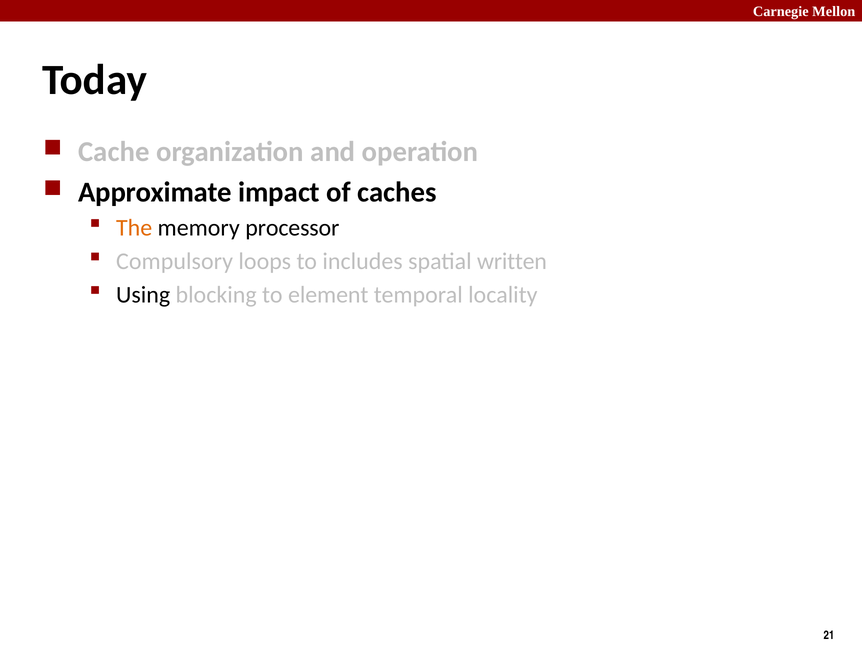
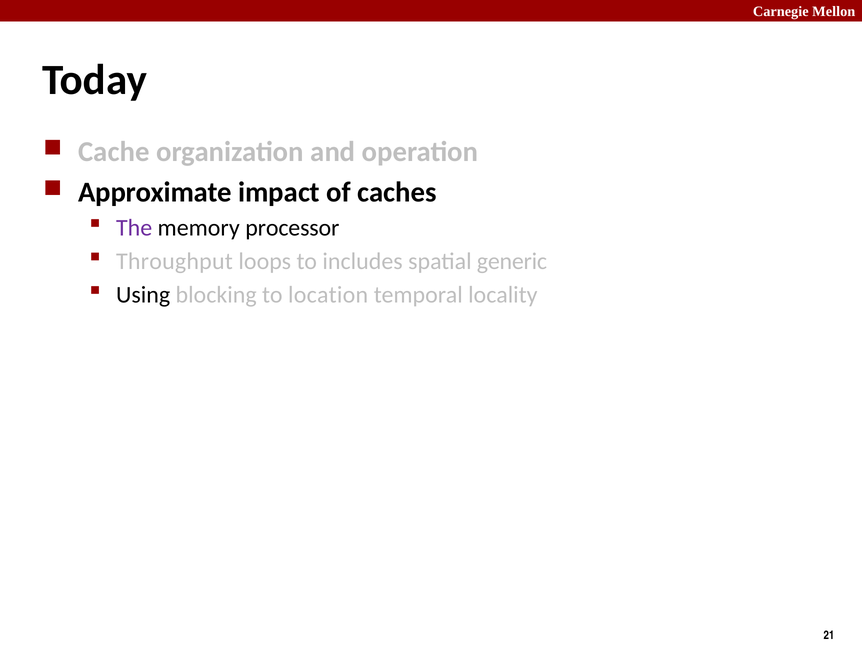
The colour: orange -> purple (134, 228)
Compulsory: Compulsory -> Throughput (174, 262)
written: written -> generic (512, 262)
element: element -> location (328, 295)
